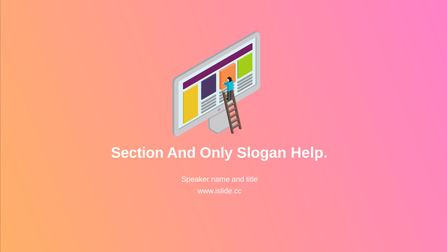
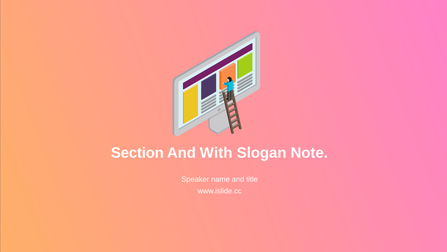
Only: Only -> With (216, 152)
Help: Help -> Note (309, 152)
